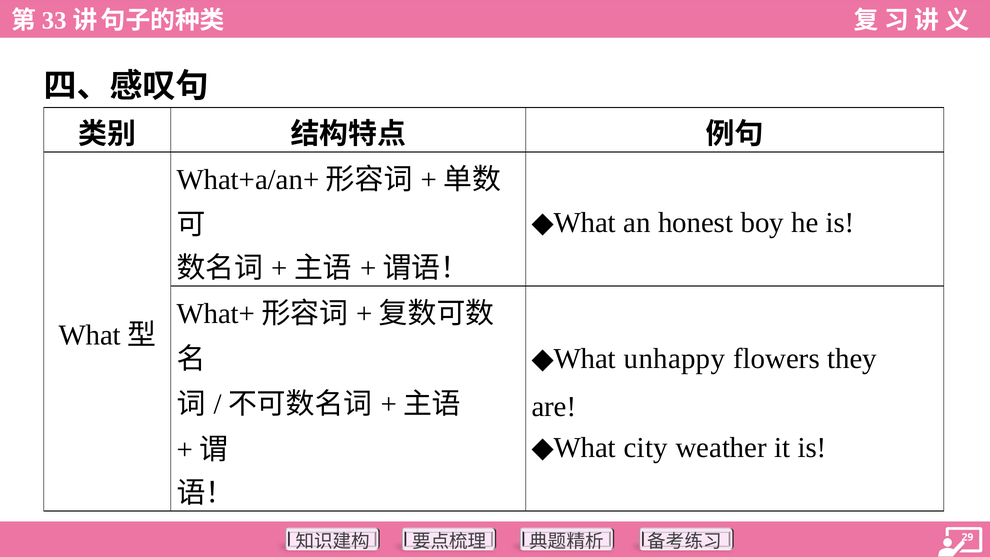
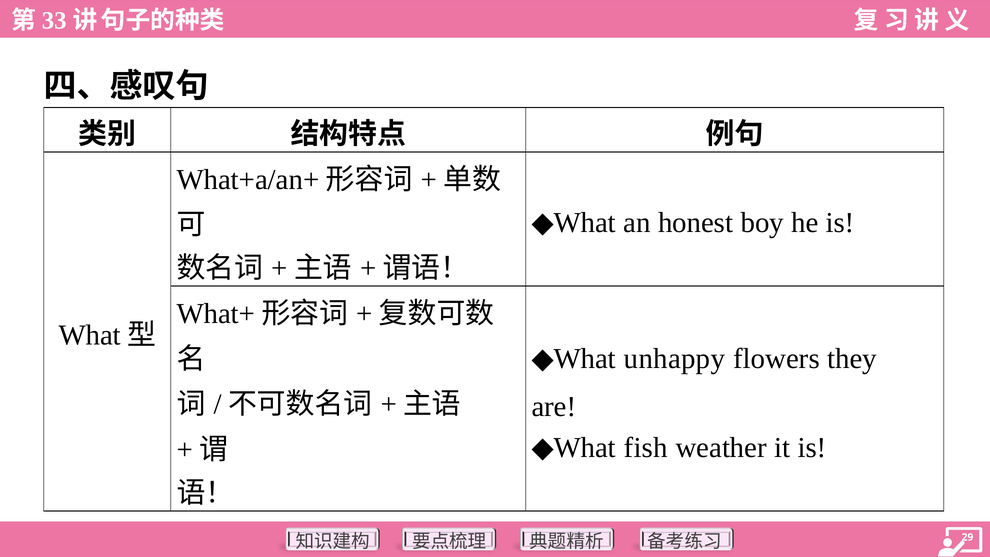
city: city -> fish (646, 447)
